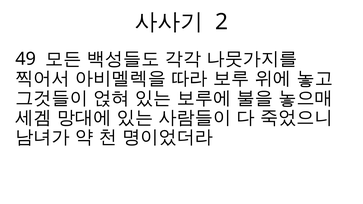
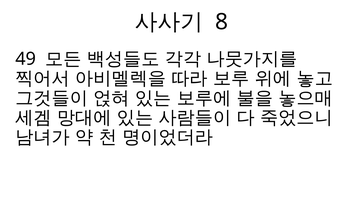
2: 2 -> 8 (222, 22)
